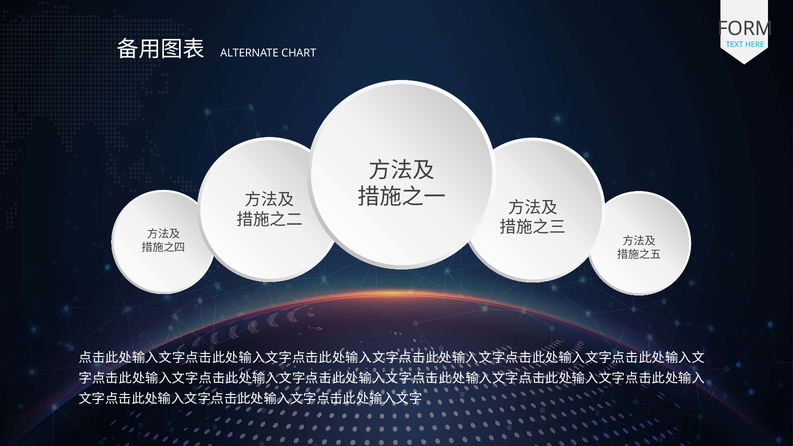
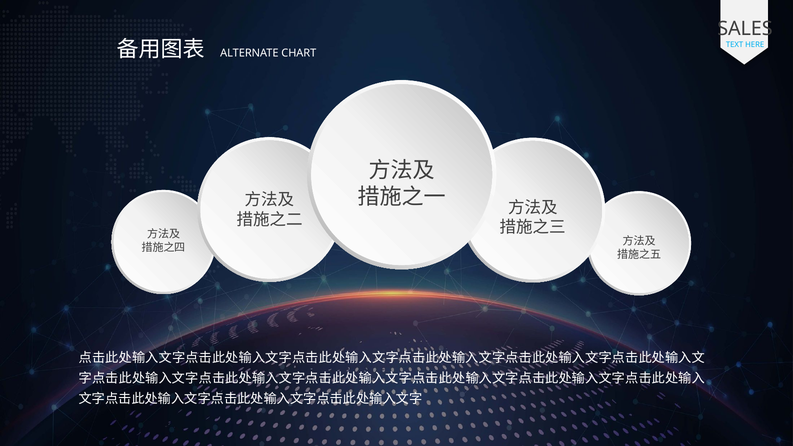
FORM: FORM -> SALES (745, 29)
